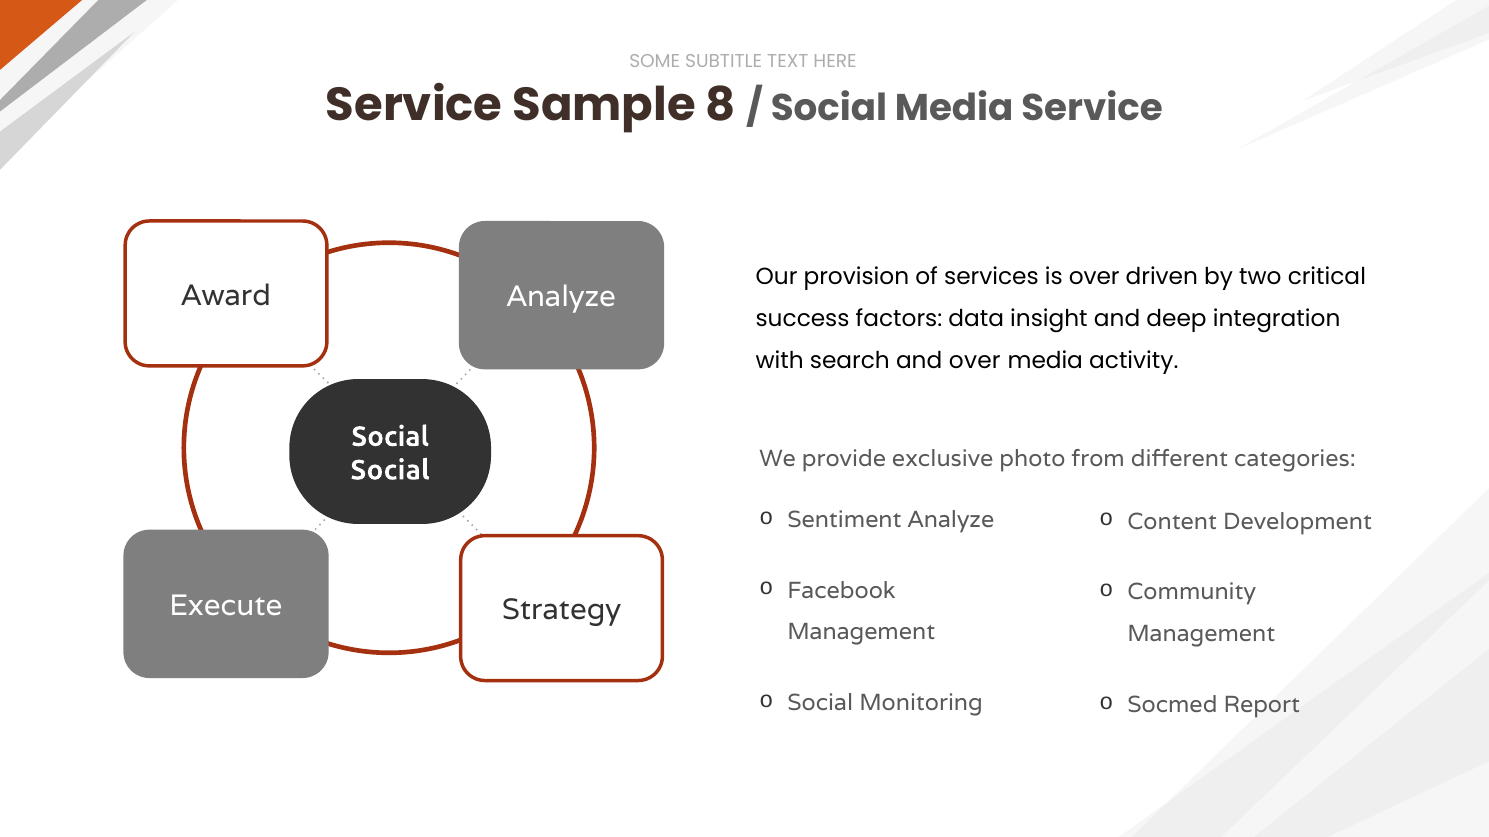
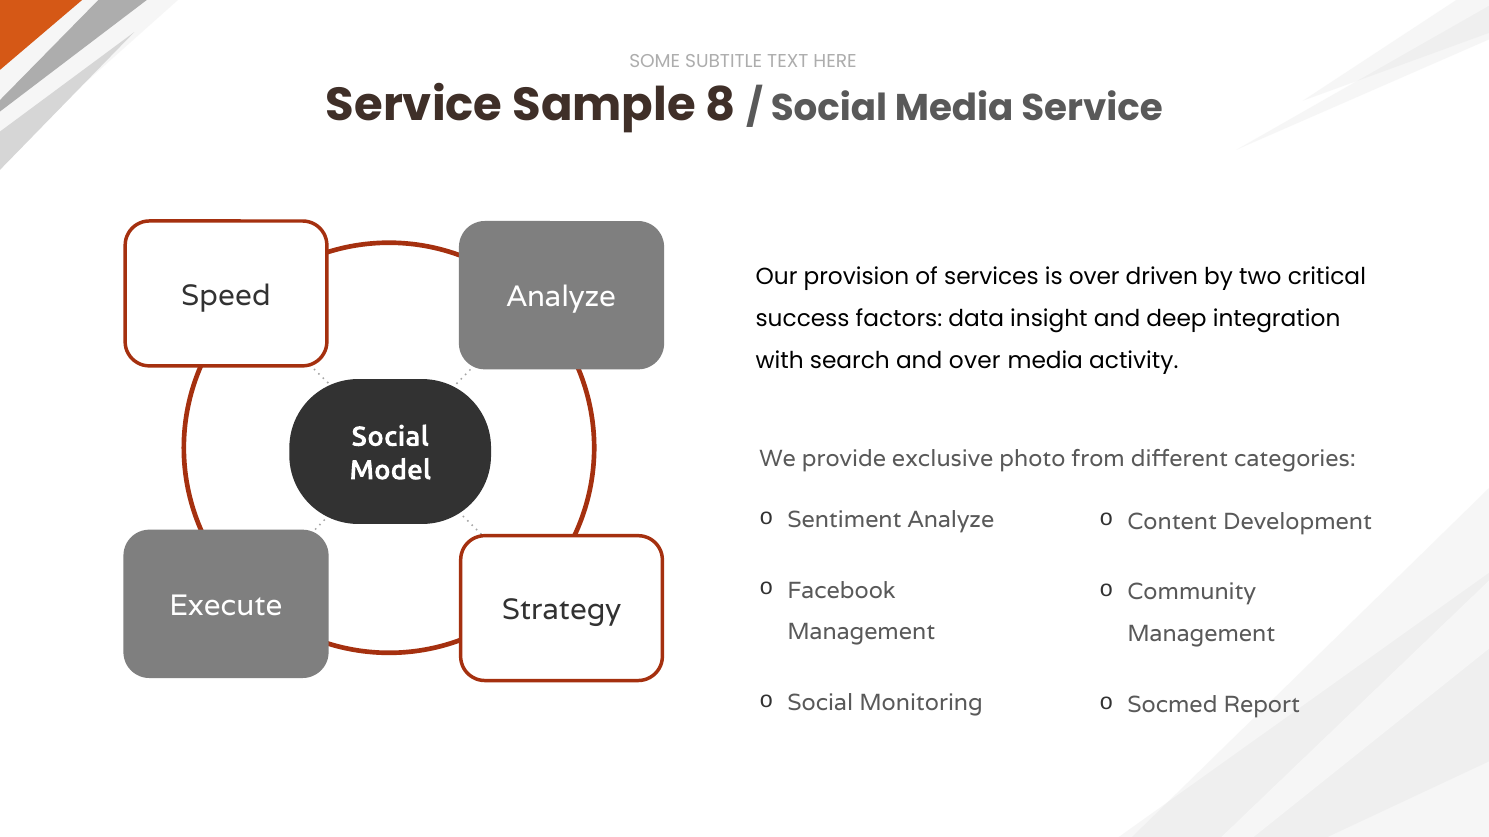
Award: Award -> Speed (226, 296)
Social: Social -> Model (390, 471)
